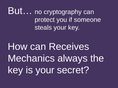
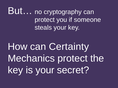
Receives: Receives -> Certainty (69, 47)
Mechanics always: always -> protect (73, 59)
